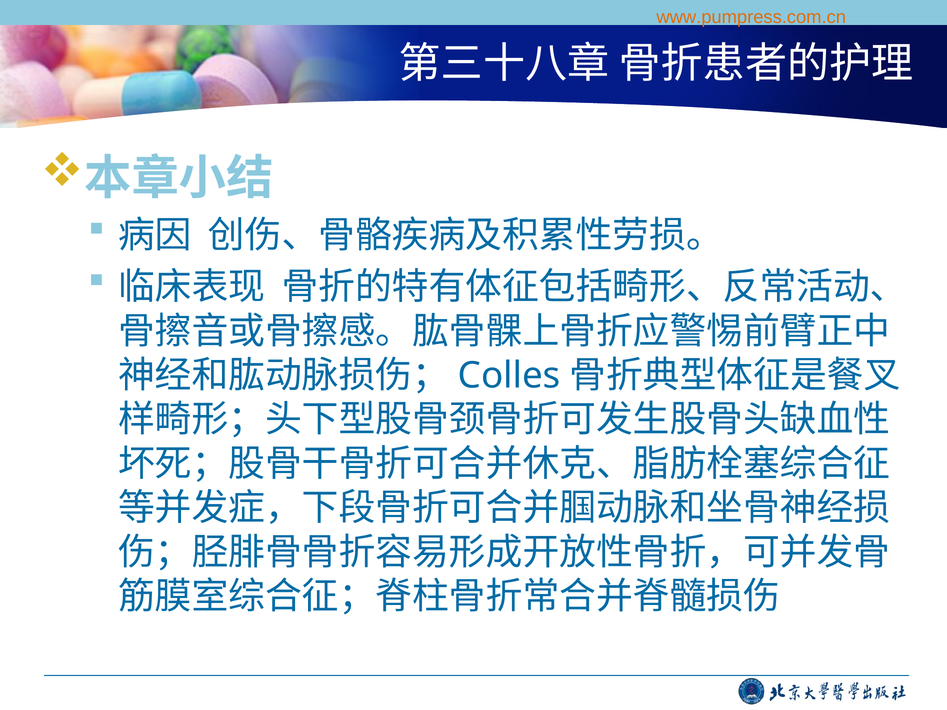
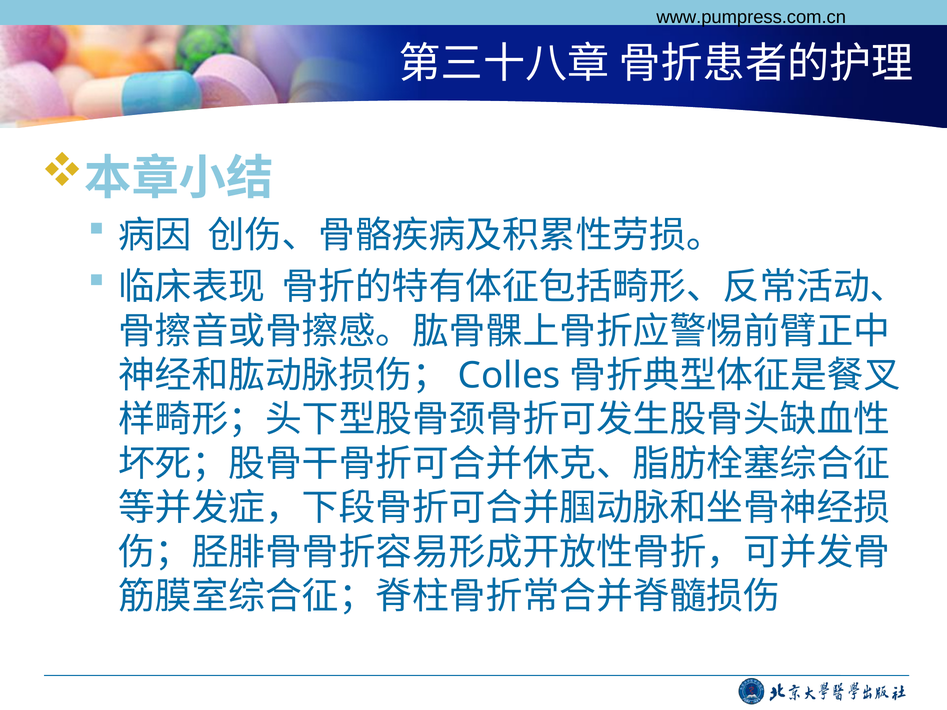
www.pumpress.com.cn colour: orange -> black (751, 17)
